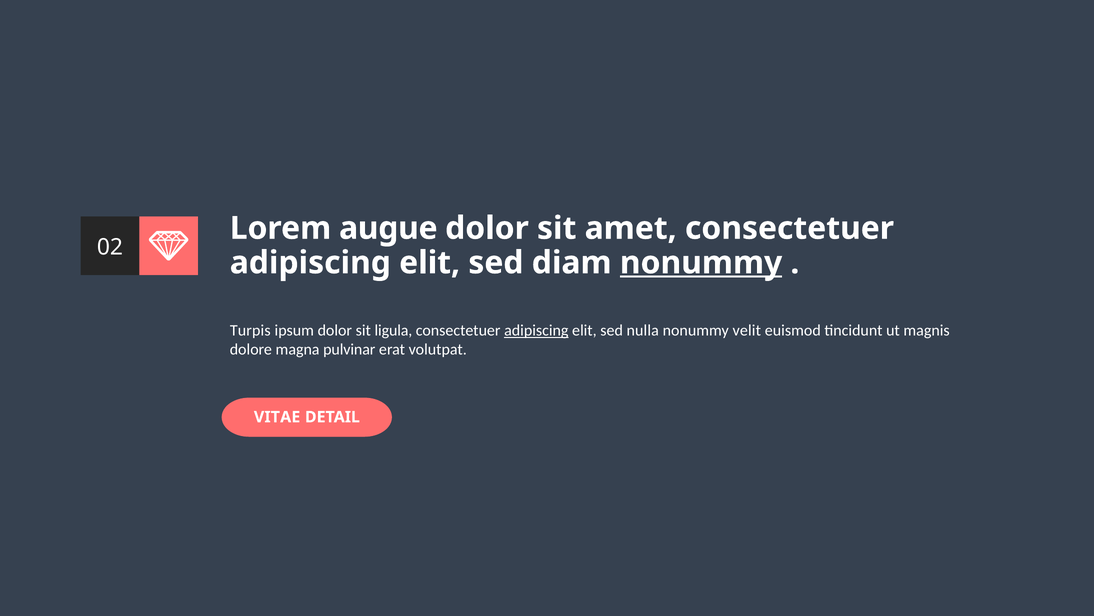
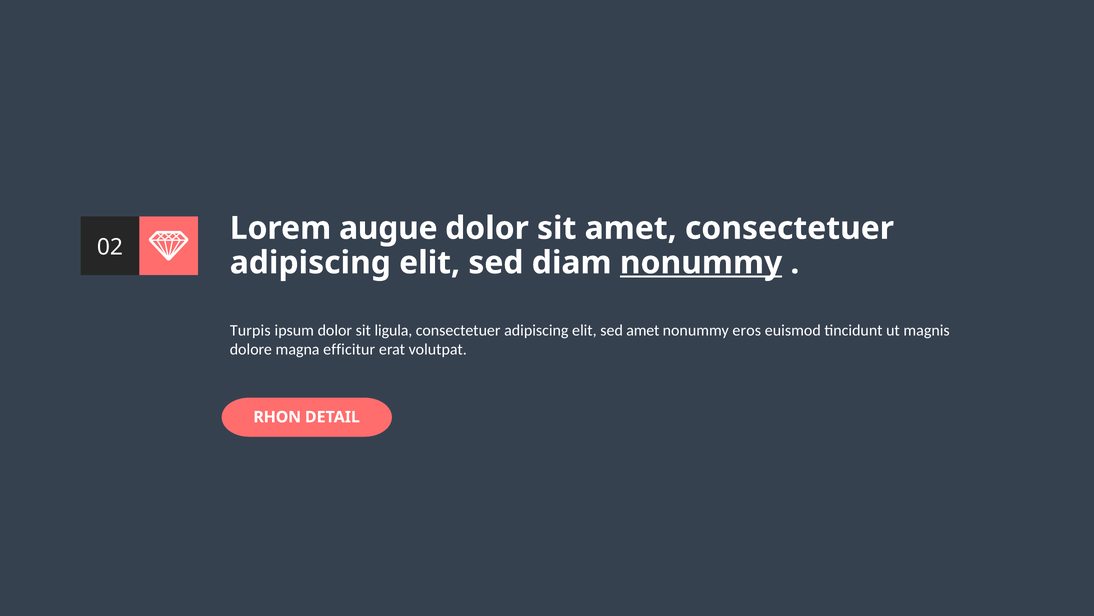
adipiscing underline: present -> none (536, 330)
sed nulla: nulla -> amet (643, 330)
velit: velit -> eros (747, 330)
pulvinar: pulvinar -> efficitur (349, 349)
VITAE: VITAE -> RHON (277, 417)
